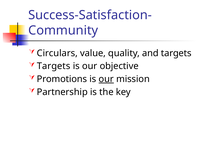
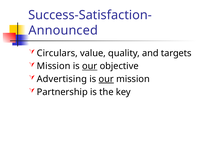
Community: Community -> Announced (63, 30)
Targets: Targets -> Mission (54, 66)
our underline: none -> present (90, 66)
Promotions: Promotions -> Advertising (62, 79)
